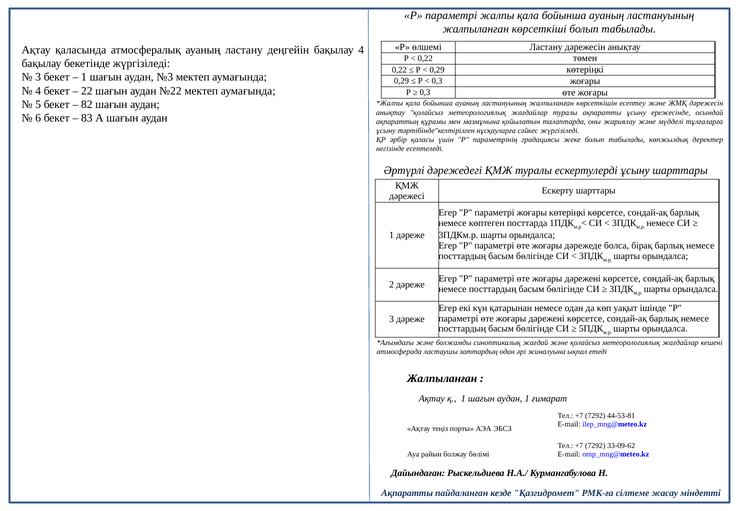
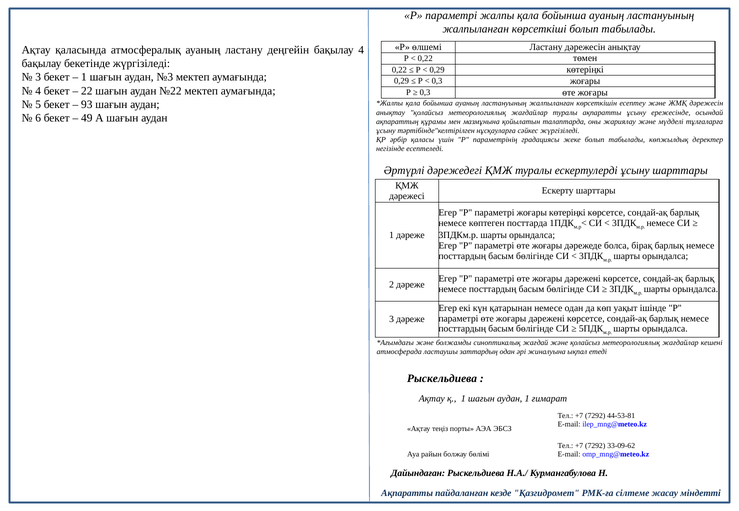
82: 82 -> 93 (87, 105)
83: 83 -> 49 (87, 118)
Жалпыланған: Жалпыланған -> Рыскельдиева (442, 379)
